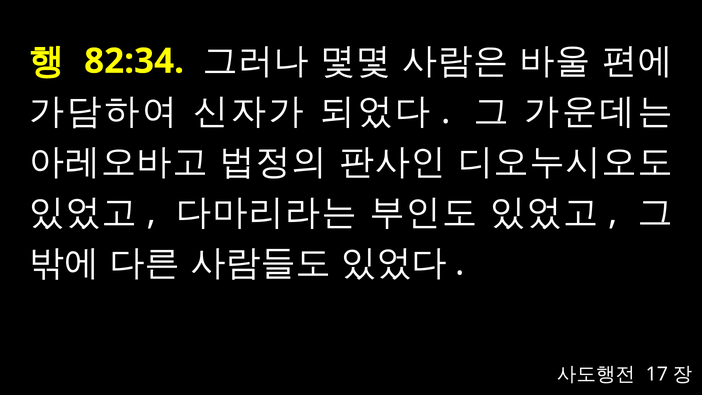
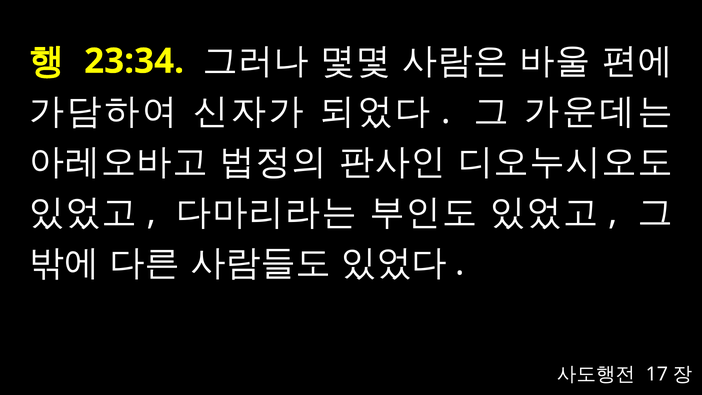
82:34: 82:34 -> 23:34 (134, 61)
